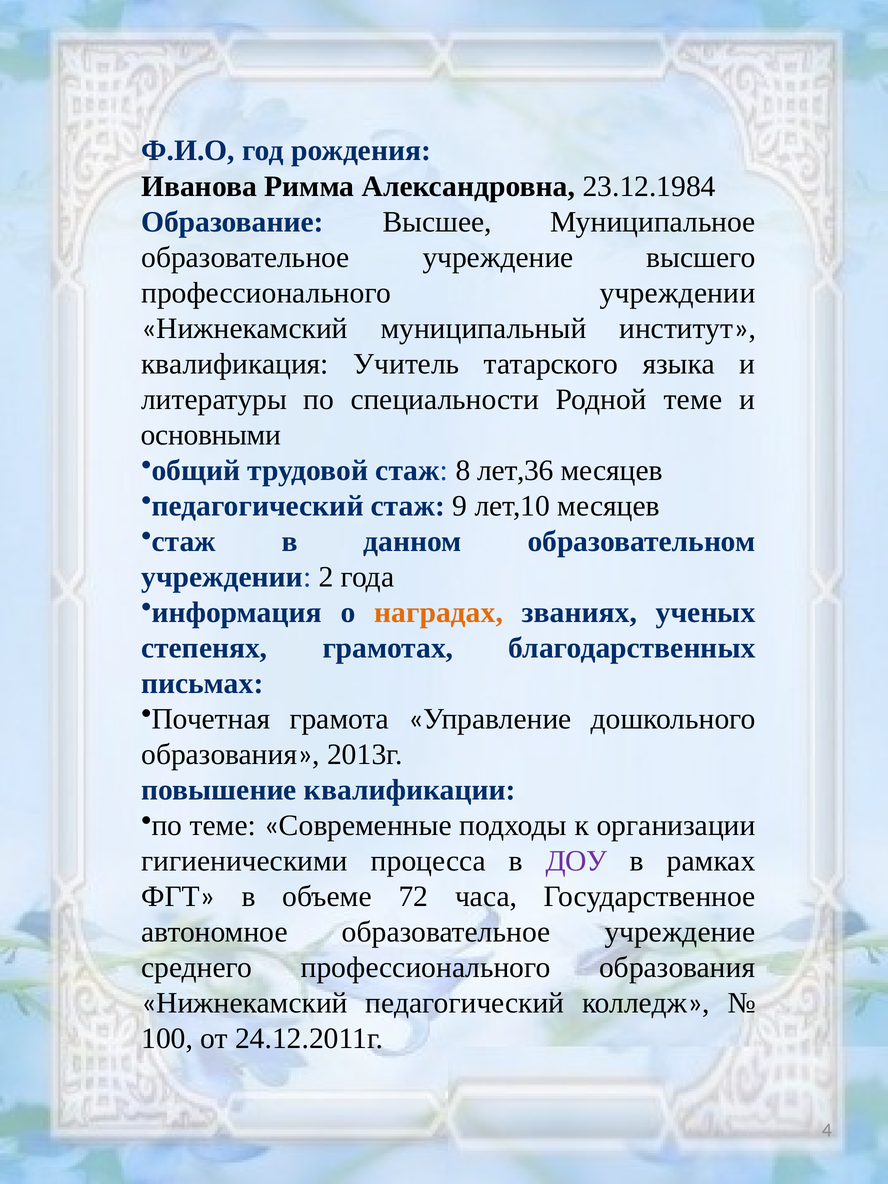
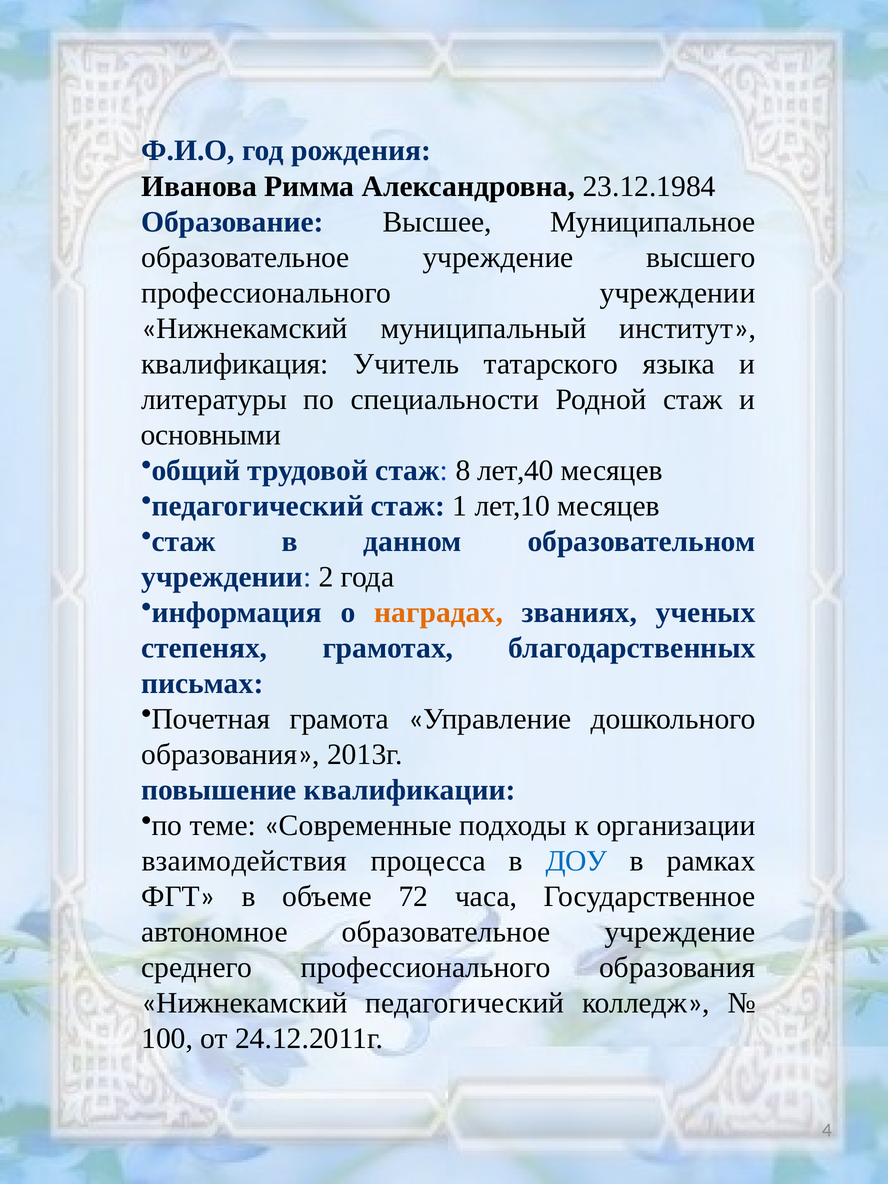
Родной теме: теме -> стаж (693, 399)
лет,36: лет,36 -> лет,40 (516, 470)
9: 9 -> 1 (460, 506)
гигиеническими: гигиеническими -> взаимодействия (244, 861)
ДОУ colour: purple -> blue (576, 861)
